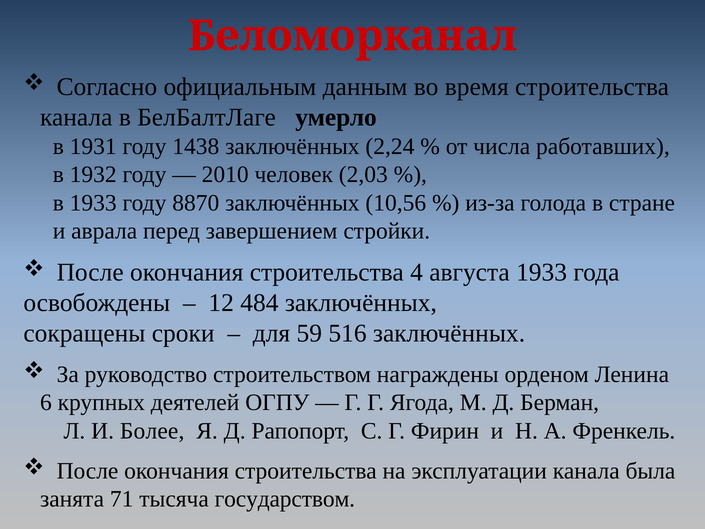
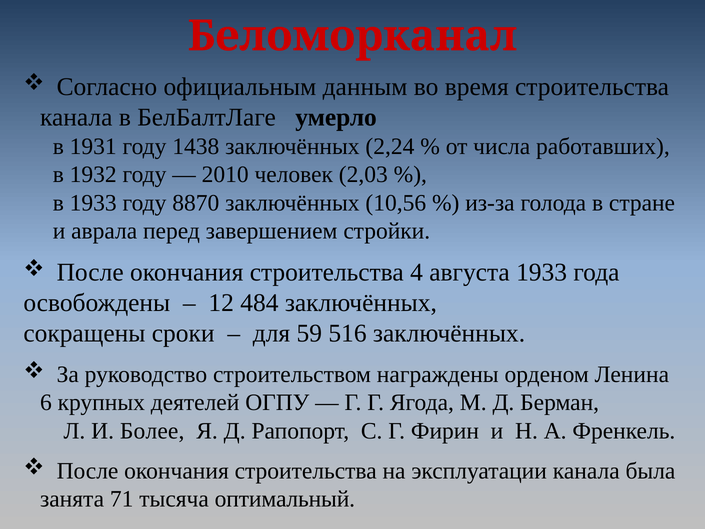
государством: государством -> оптимальный (285, 499)
